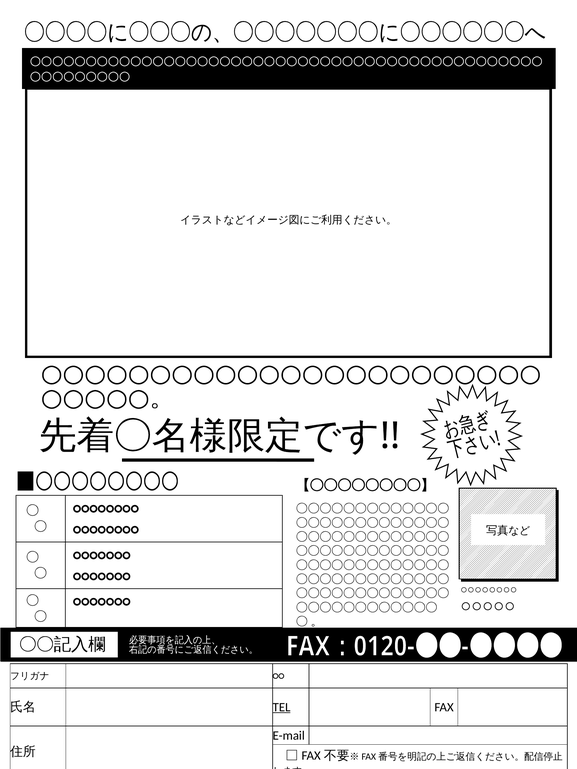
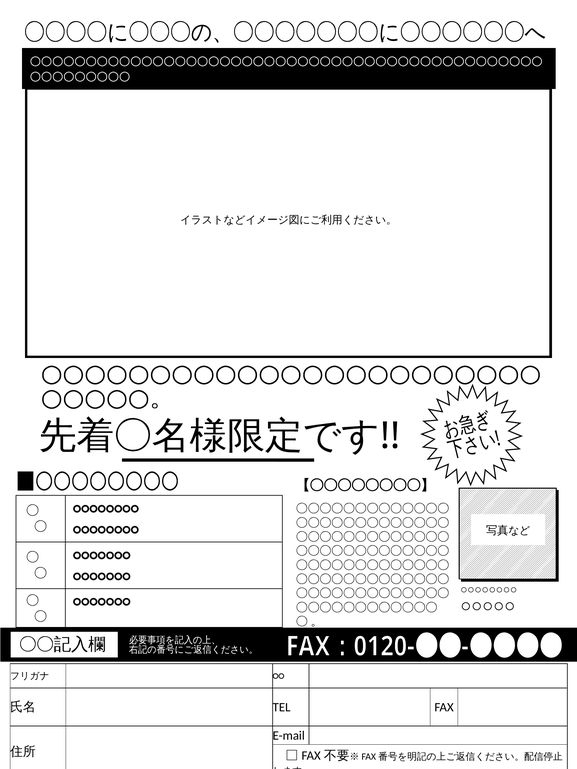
TEL underline: present -> none (282, 707)
